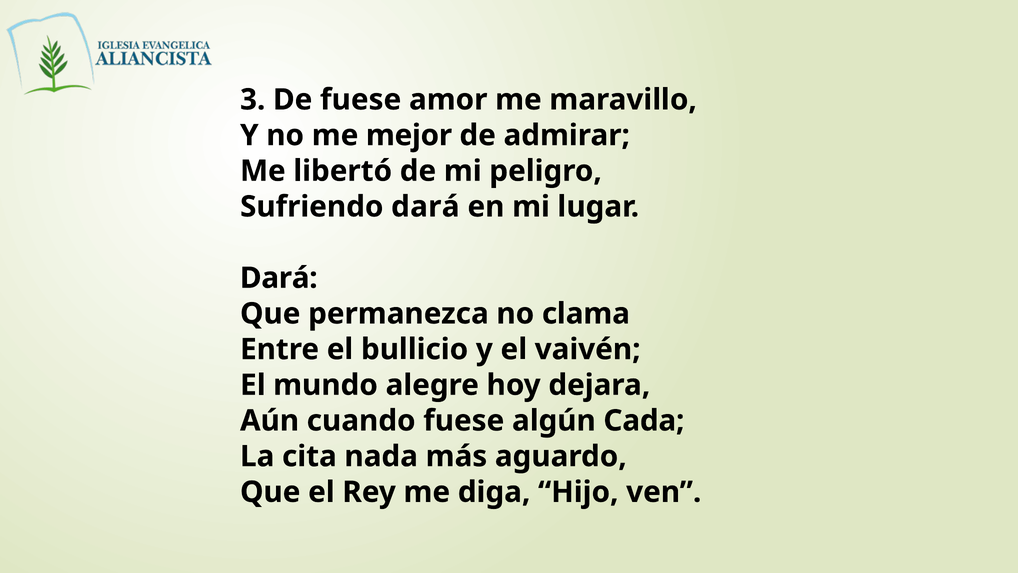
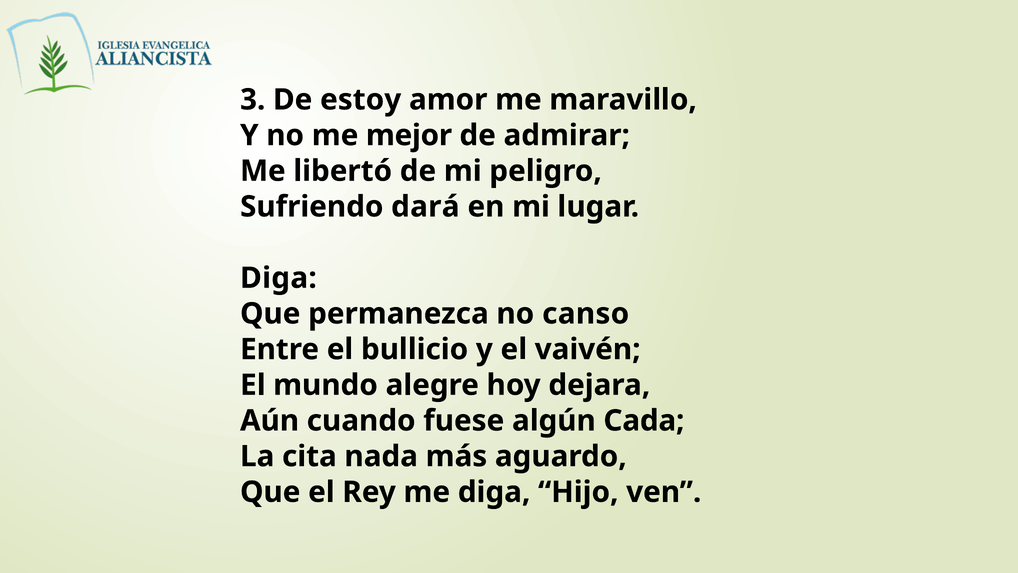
De fuese: fuese -> estoy (361, 100)
Dará: Dará -> Diga (278, 278)
clama: clama -> canso (586, 314)
